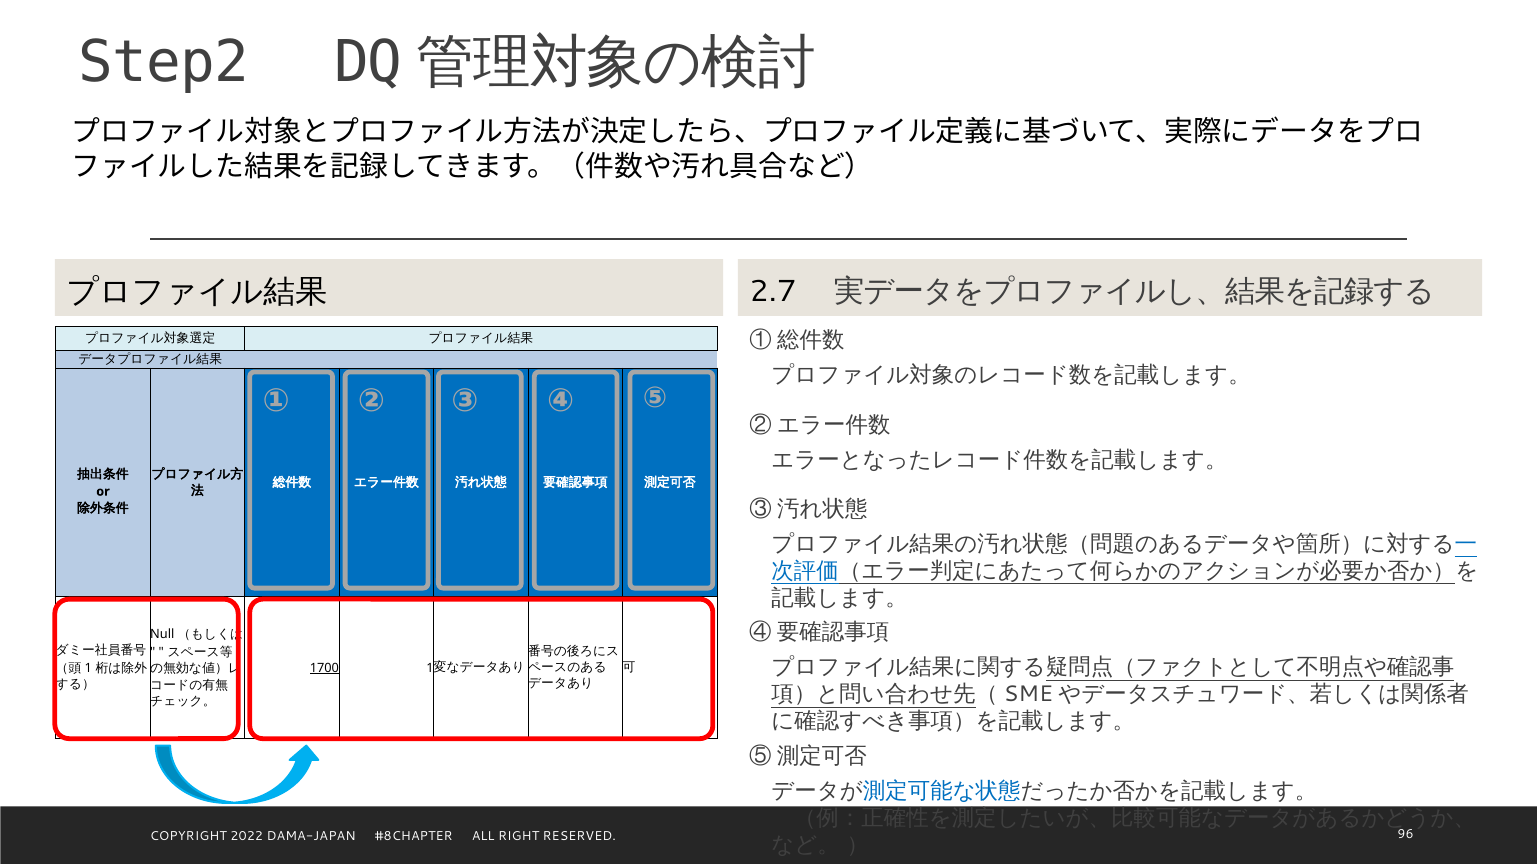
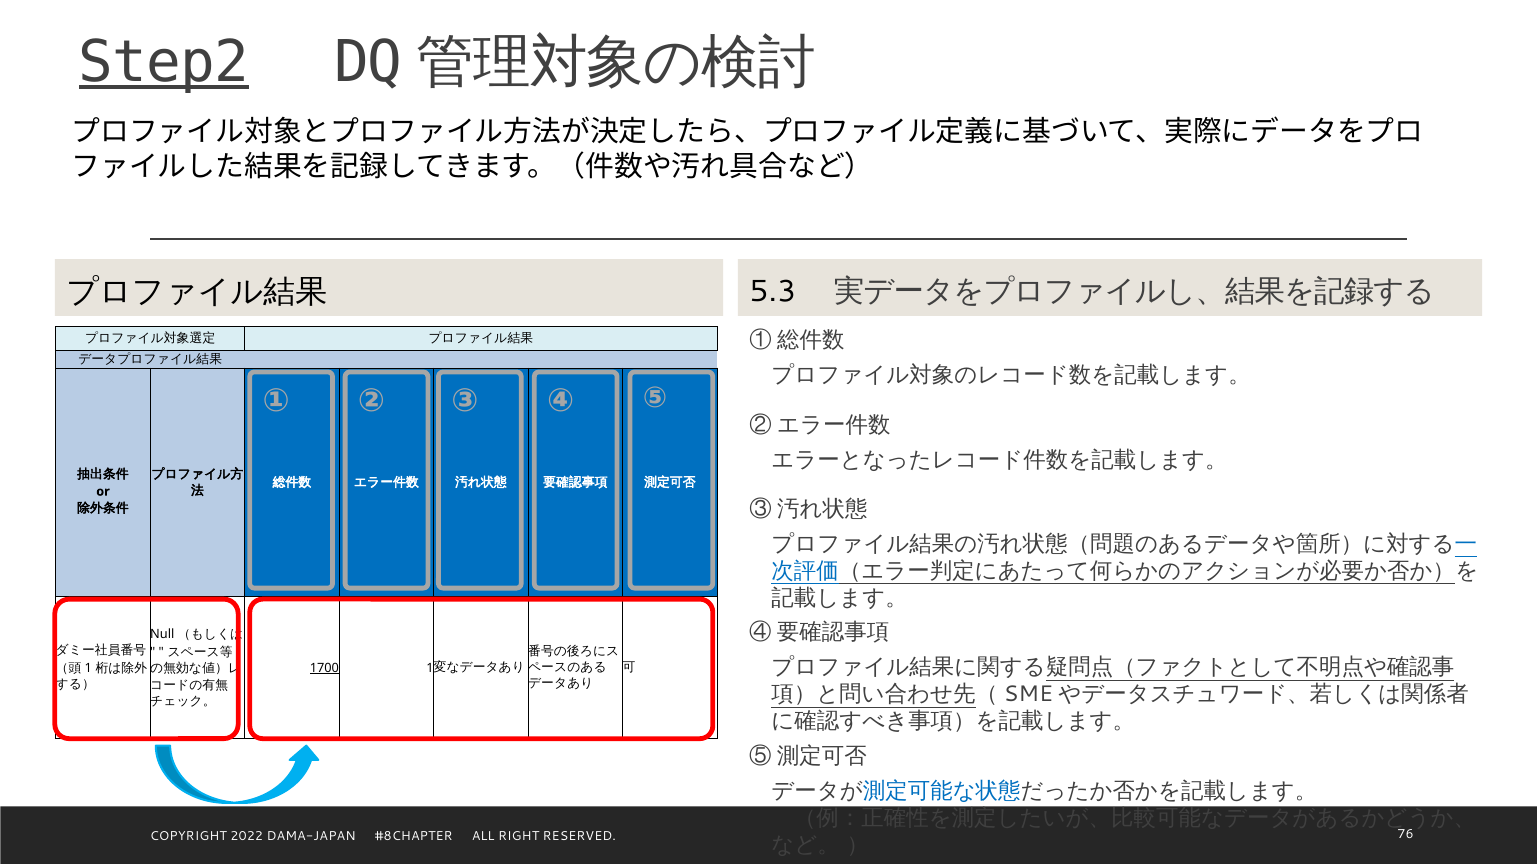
Step2 underline: none -> present (164, 62)
2.7: 2.7 -> 5.3 (773, 292)
96: 96 -> 76 (1406, 835)
